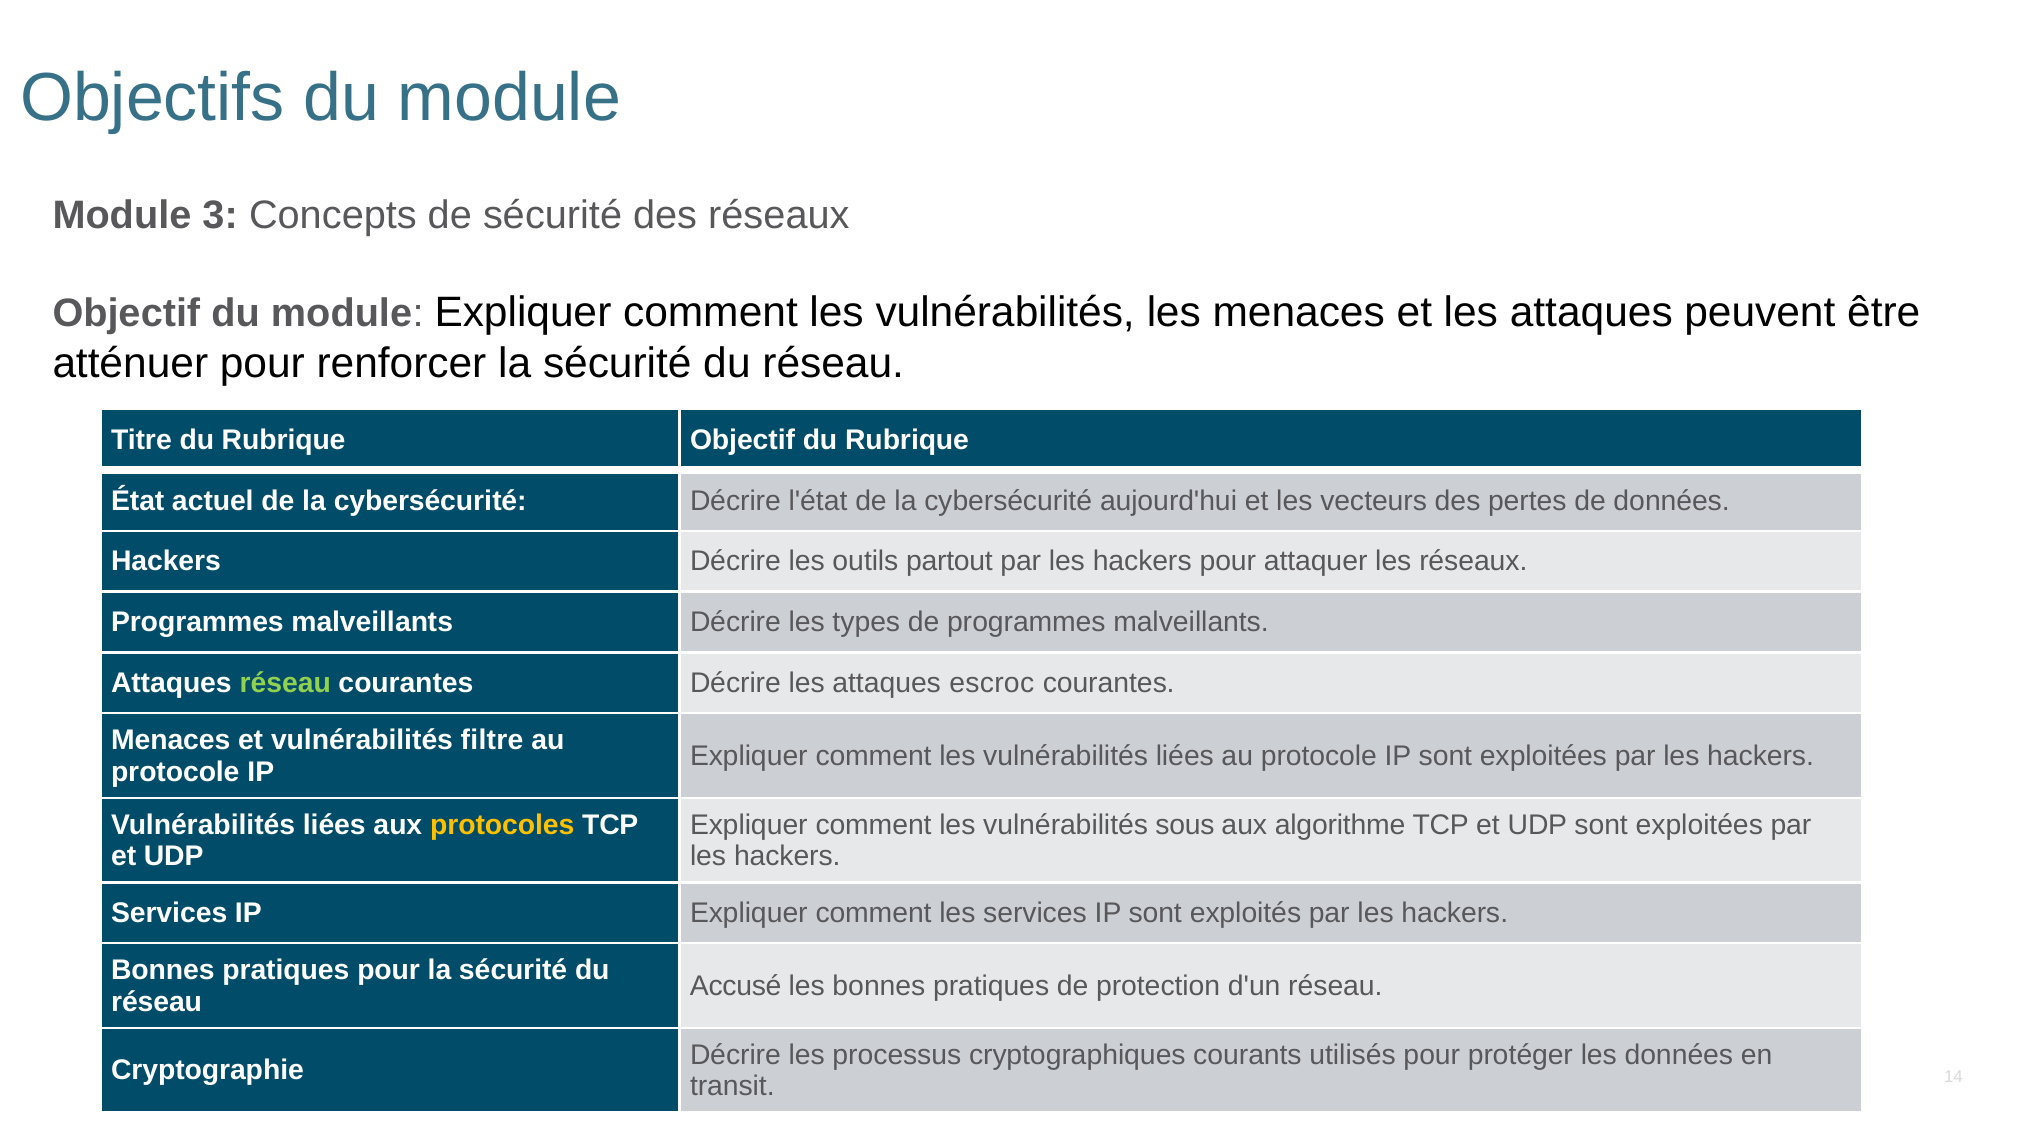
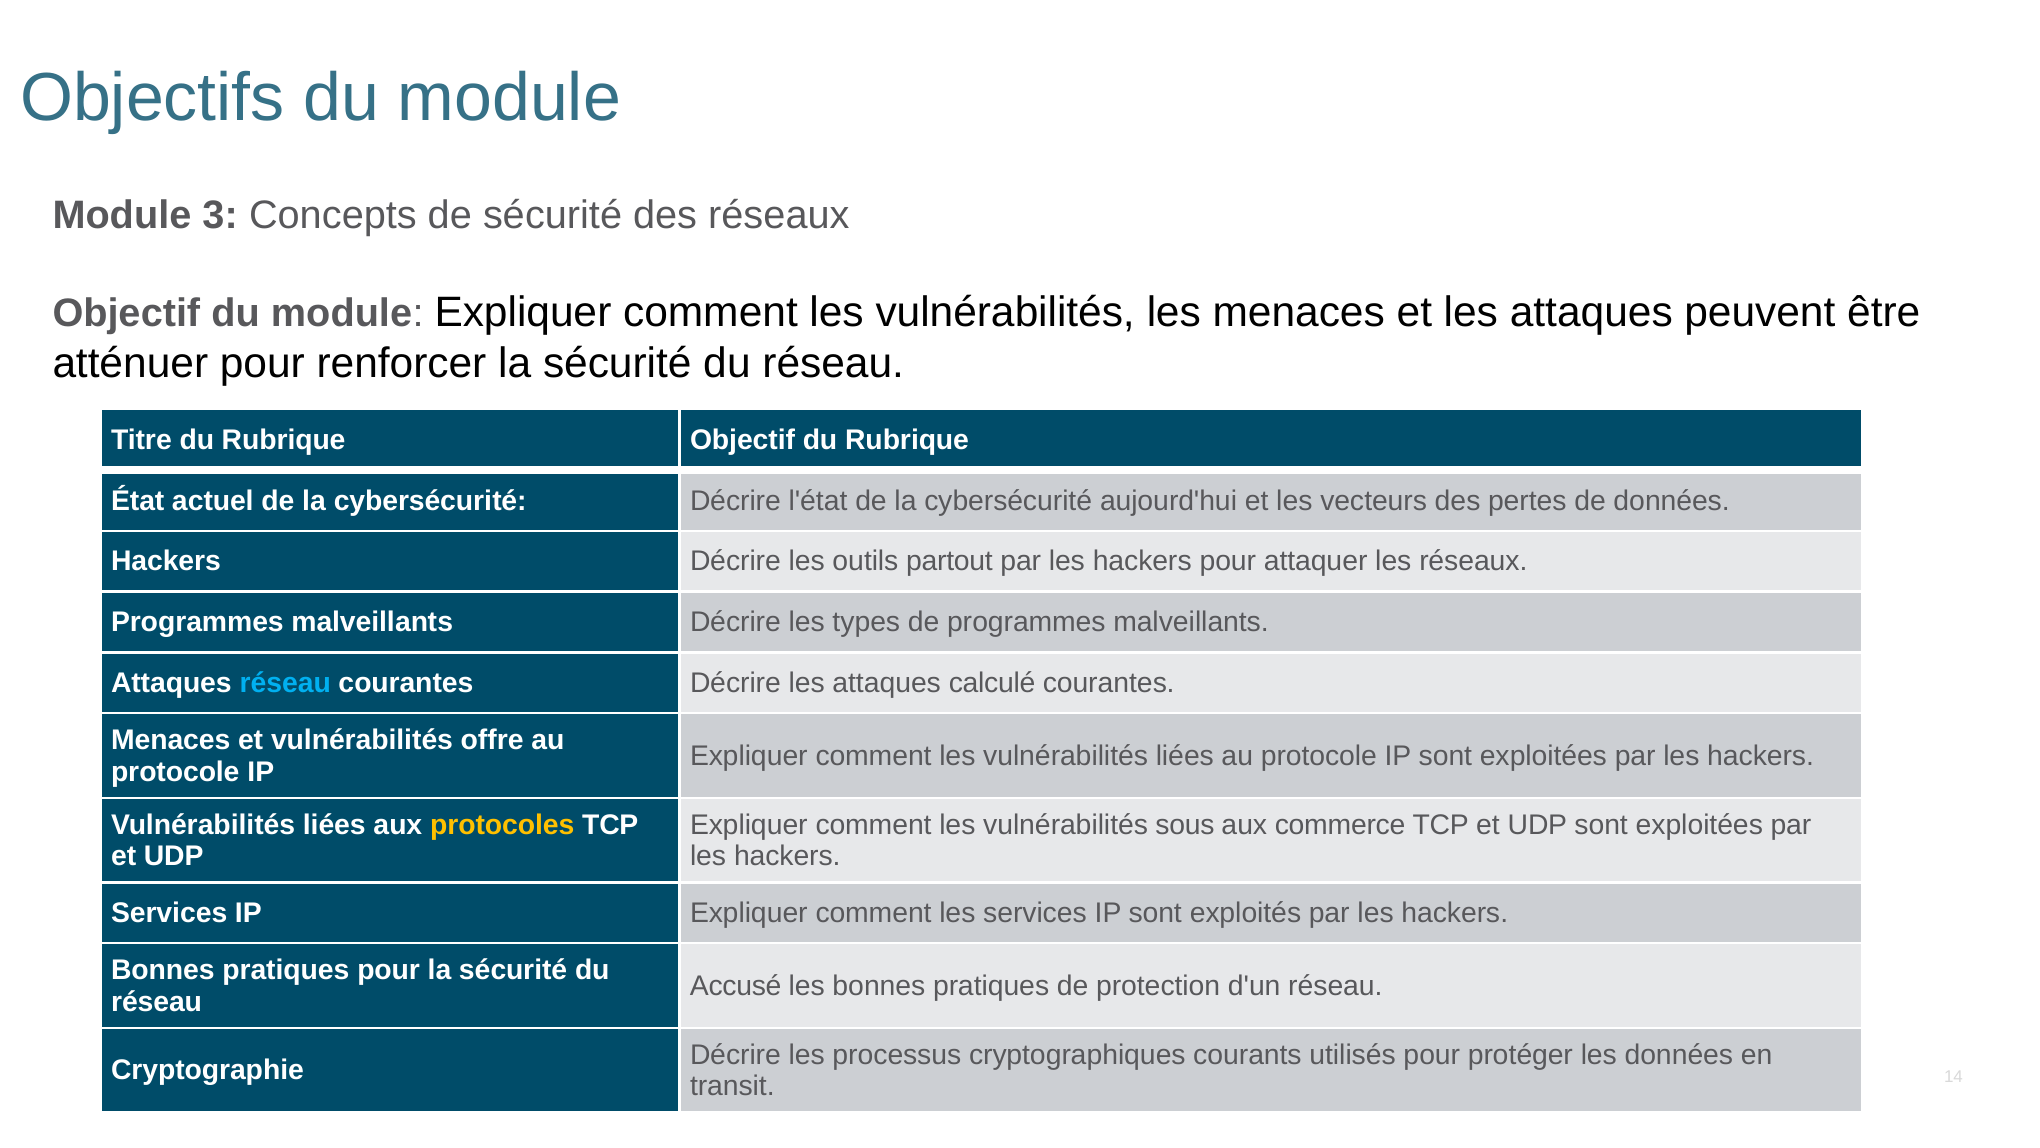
réseau colour: light green -> light blue (285, 683)
escroc: escroc -> calculé (992, 683)
filtre: filtre -> offre (492, 740)
algorithme: algorithme -> commerce (1340, 824)
